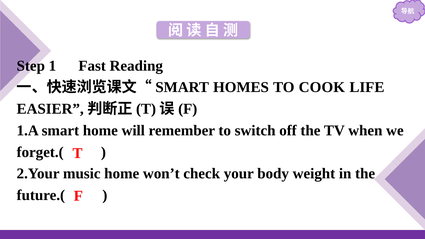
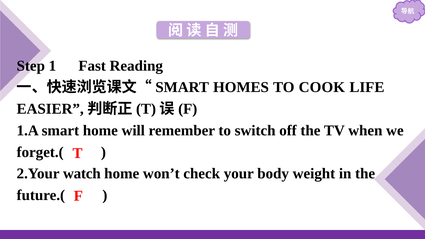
music: music -> watch (82, 174)
